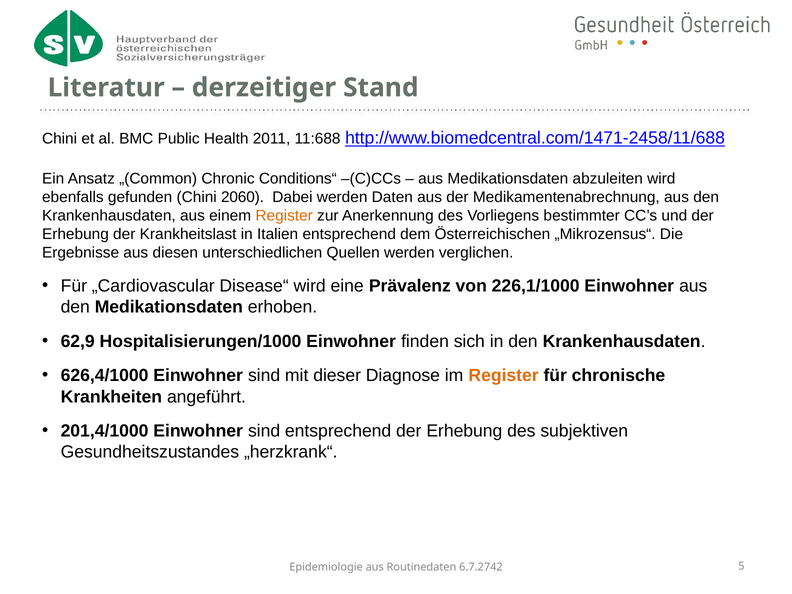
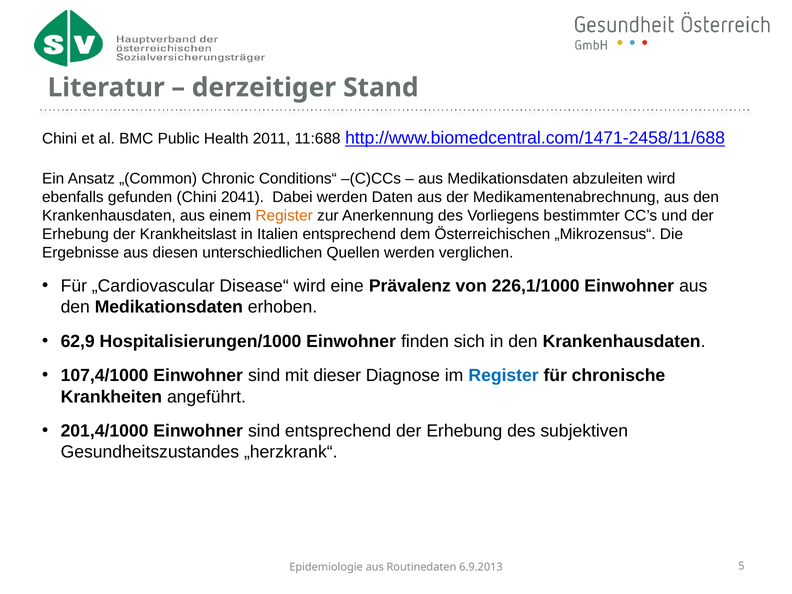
2060: 2060 -> 2041 (242, 197)
626,4/1000: 626,4/1000 -> 107,4/1000 (105, 376)
Register colour: orange -> blue (504, 376)
6.7.2742: 6.7.2742 -> 6.9.2013 (481, 567)
